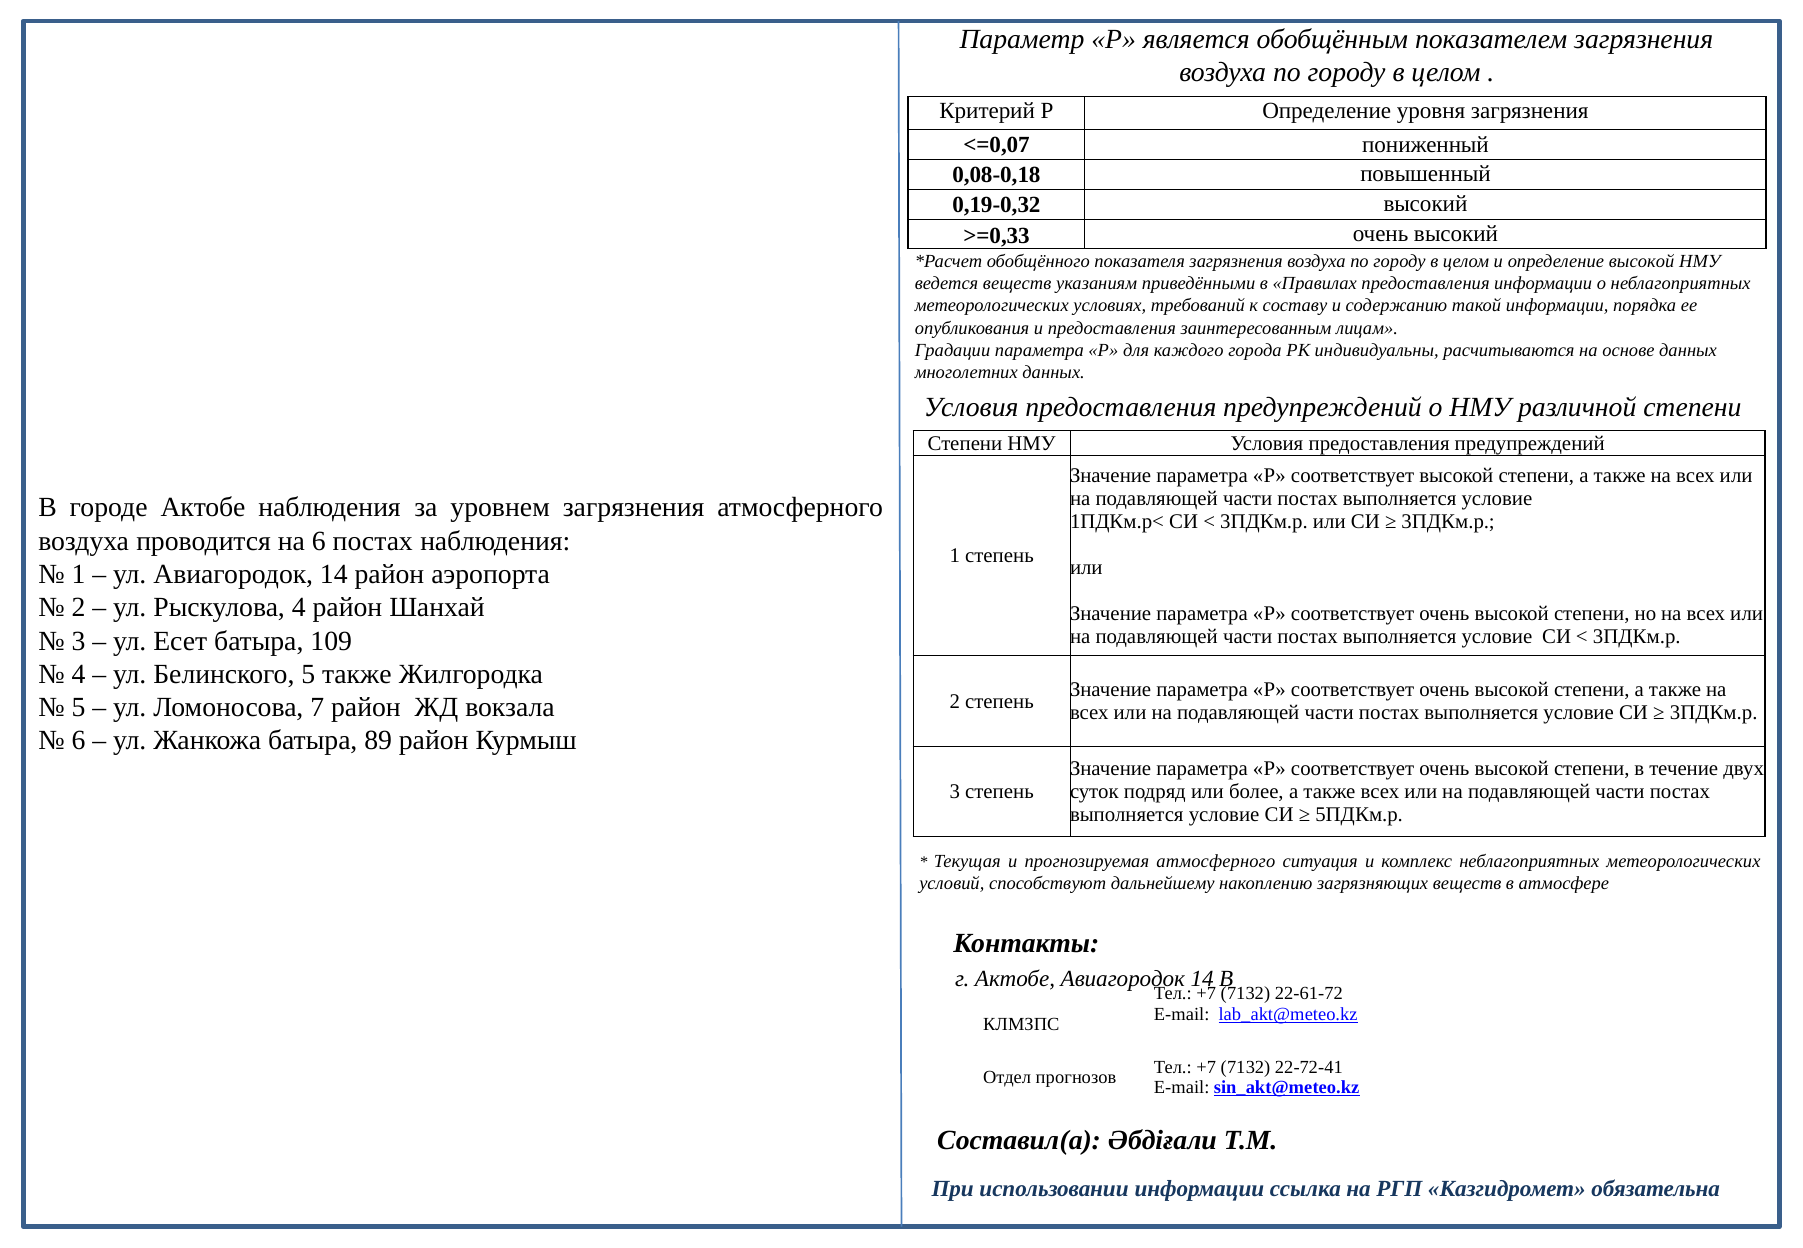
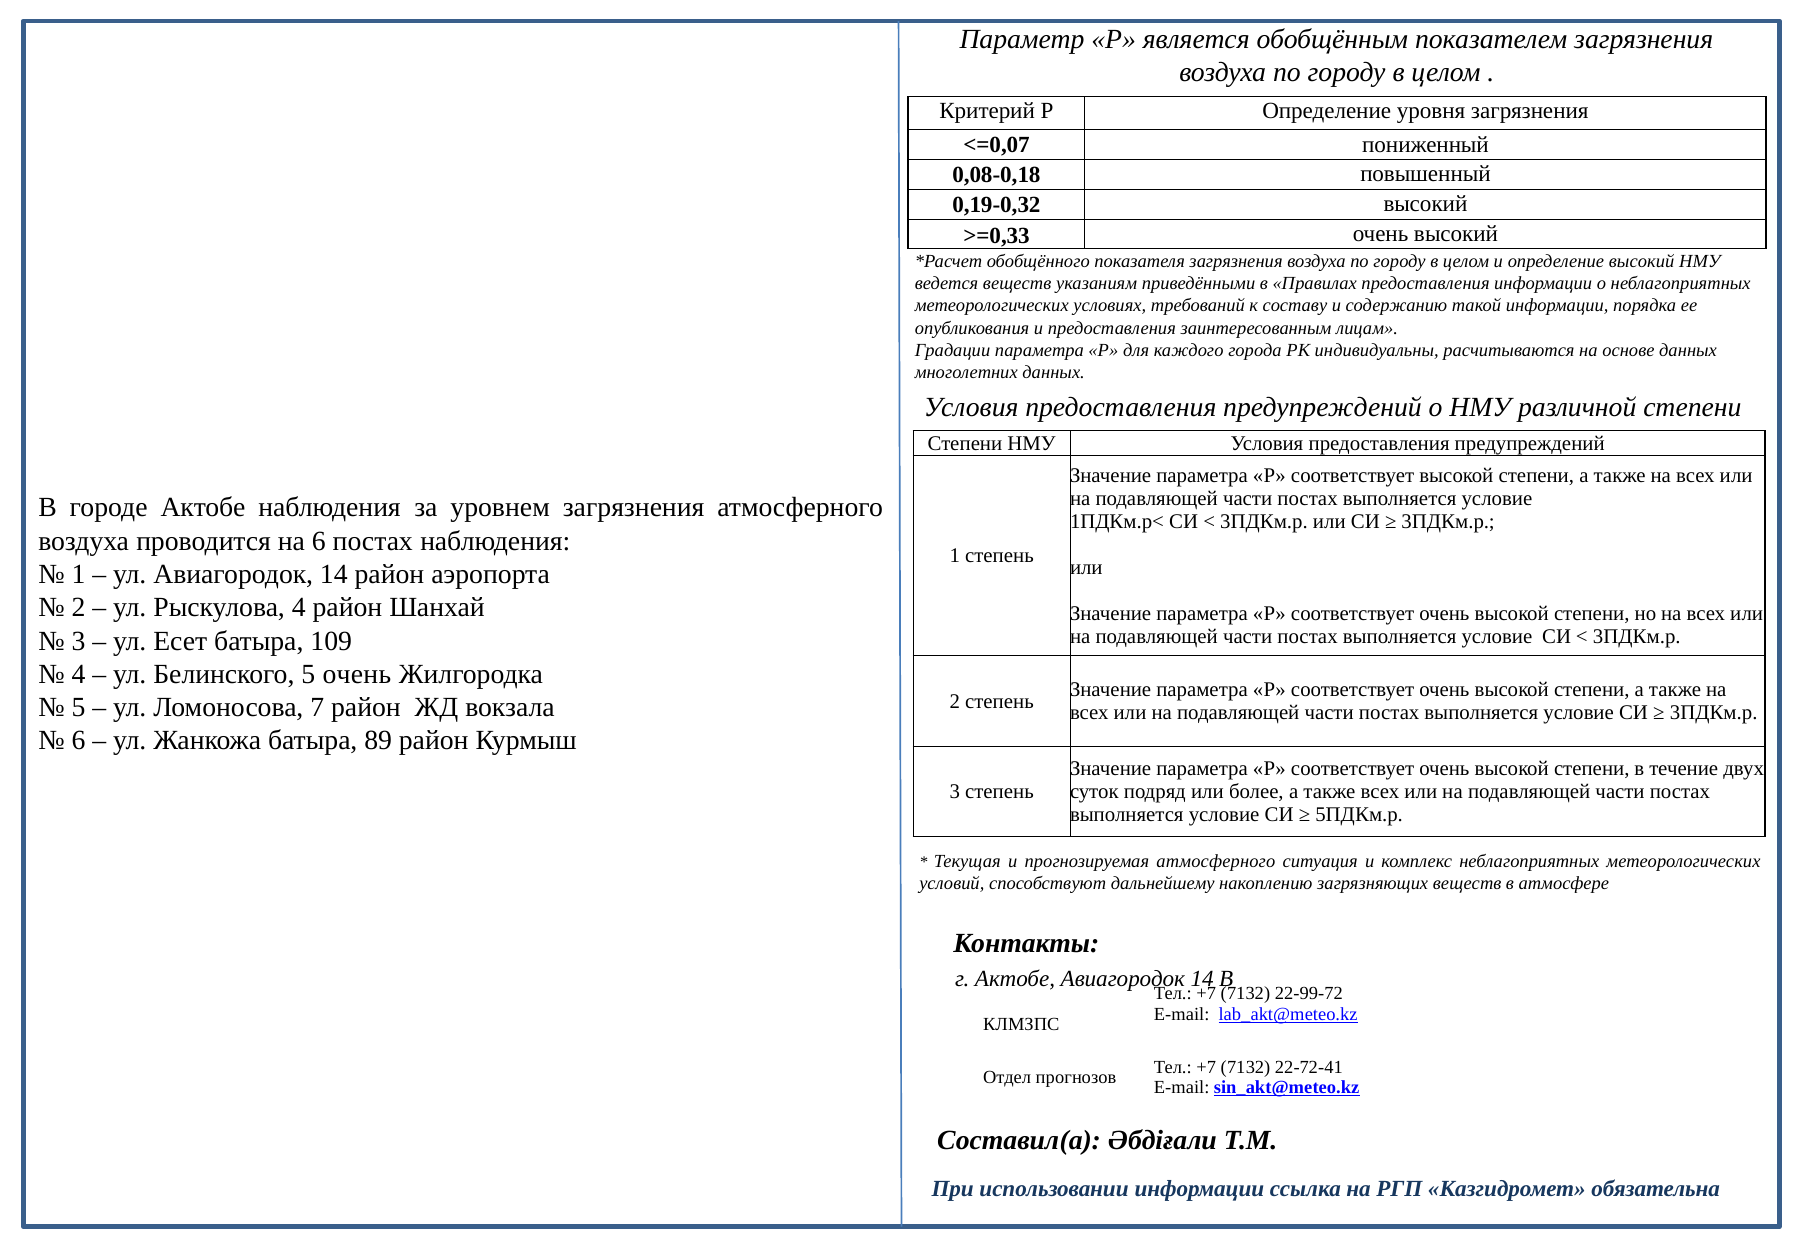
определение высокой: высокой -> высокий (1642, 262)
5 также: также -> очень (357, 674)
22-61-72: 22-61-72 -> 22-99-72 (1309, 994)
